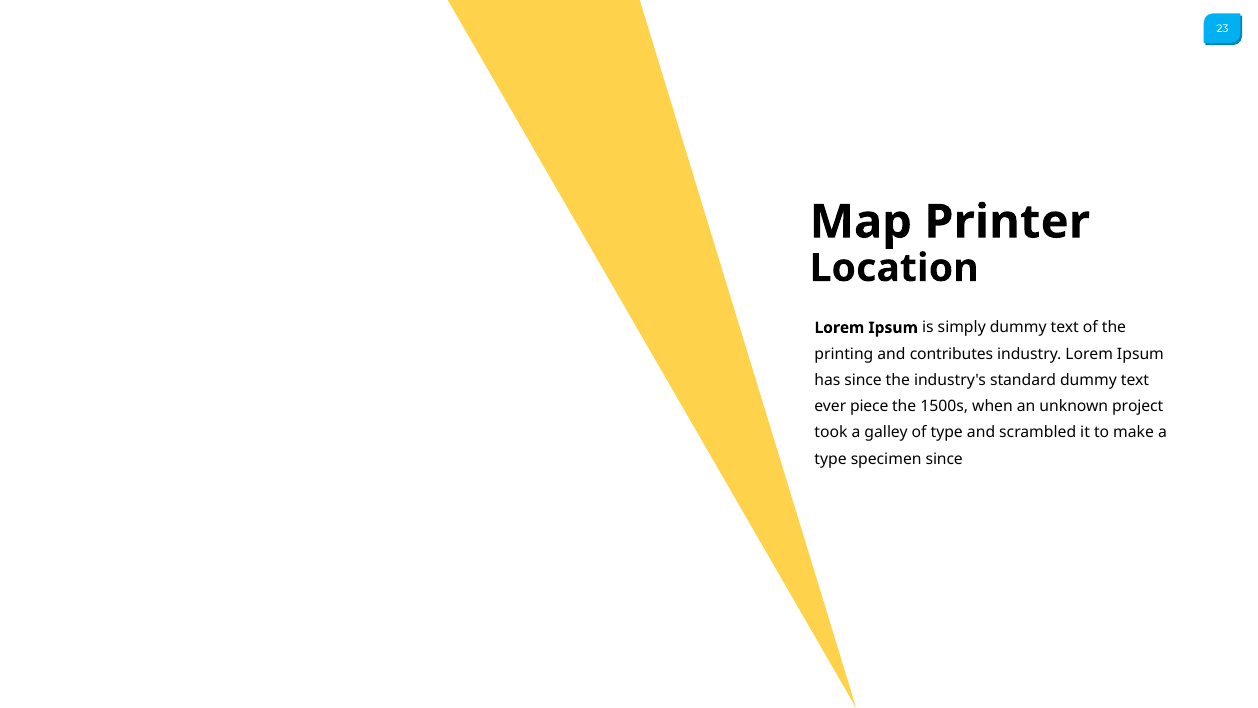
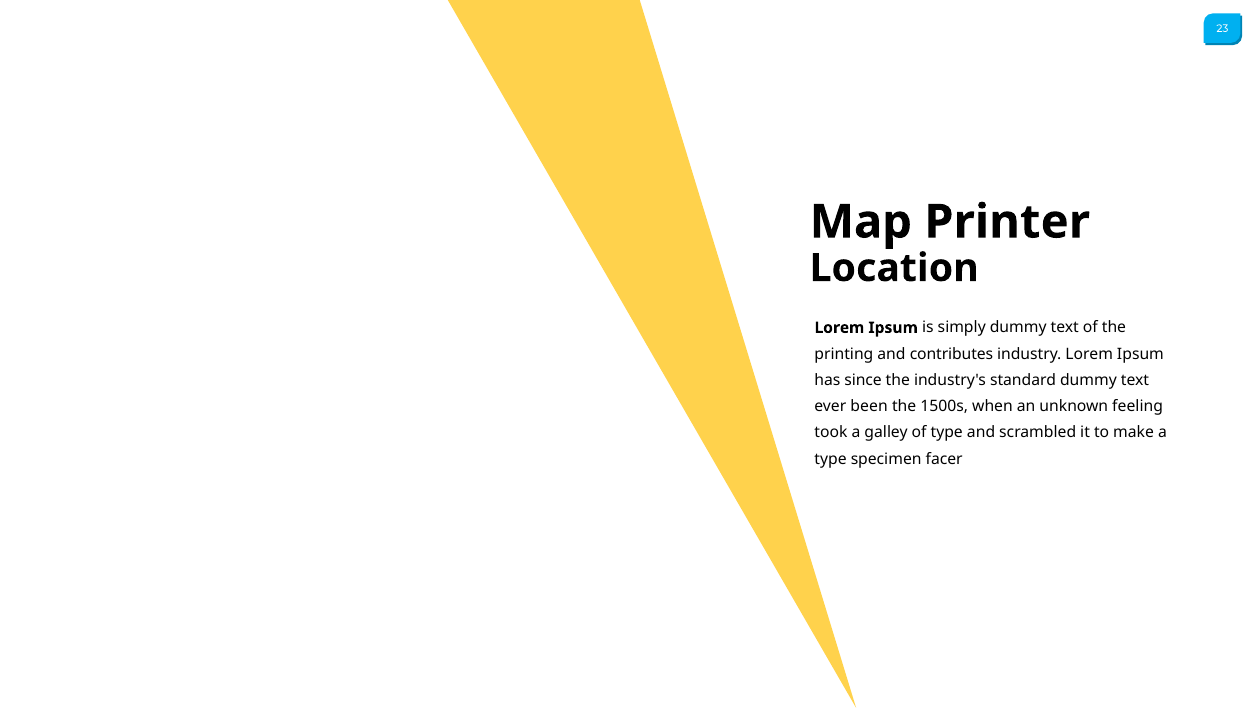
piece: piece -> been (869, 406)
project: project -> feeling (1138, 406)
specimen since: since -> facer (944, 459)
